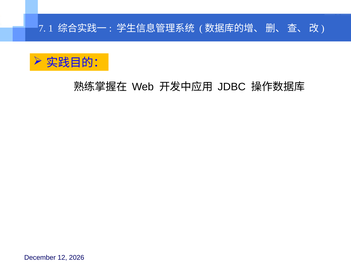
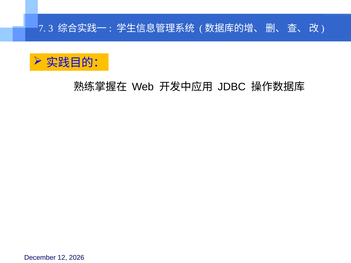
1: 1 -> 3 (51, 29)
